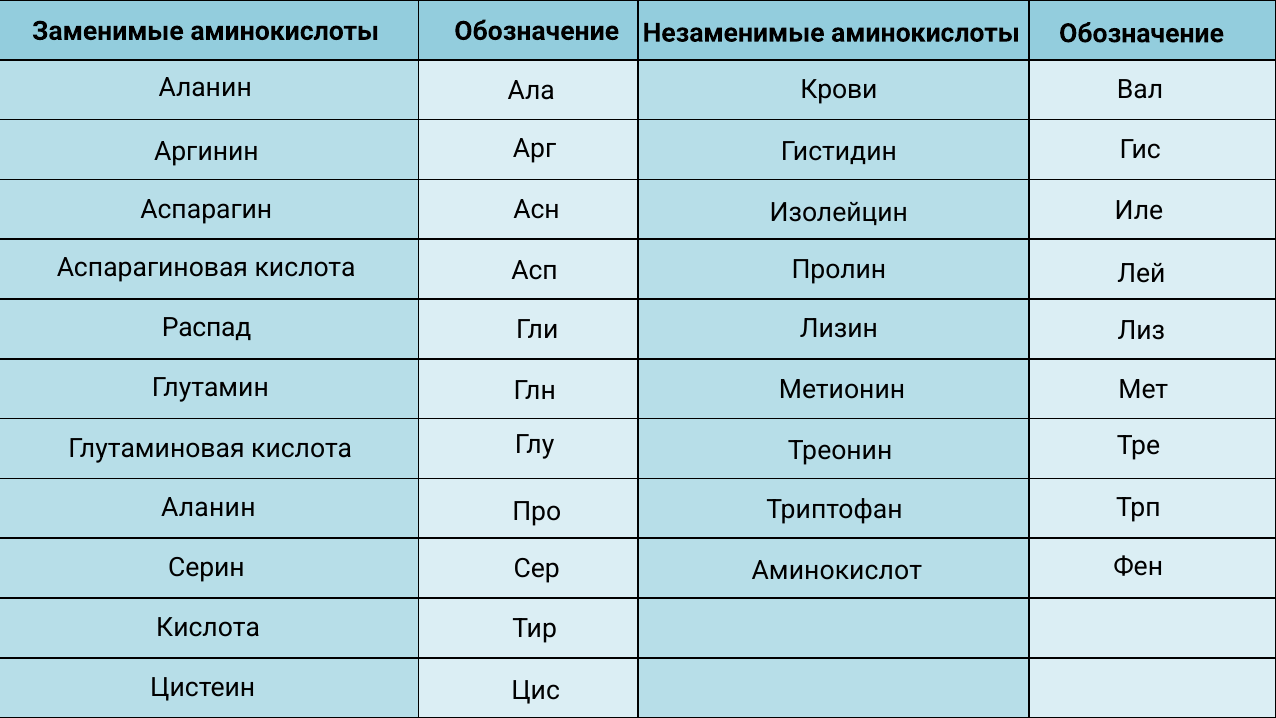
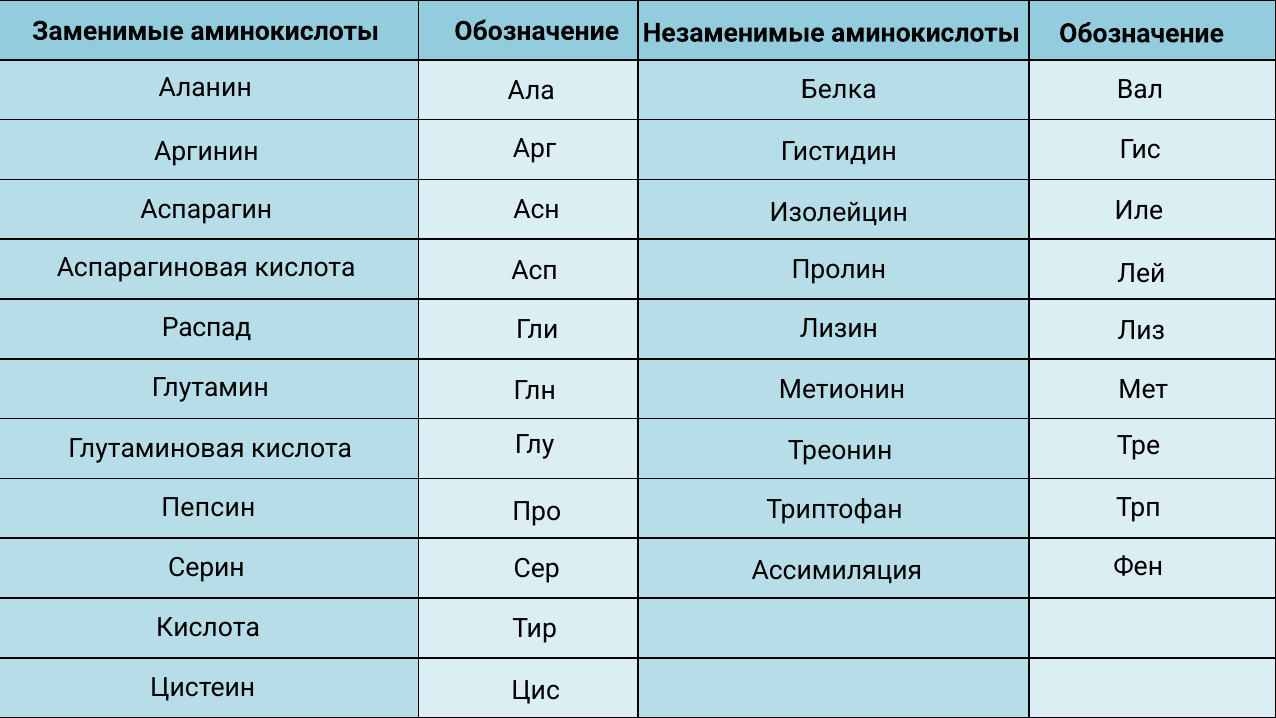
Крови: Крови -> Белка (839, 90)
Аланин: Аланин -> Пепсин (208, 507)
Аминокислот: Аминокислот -> Ассимиляция (837, 571)
